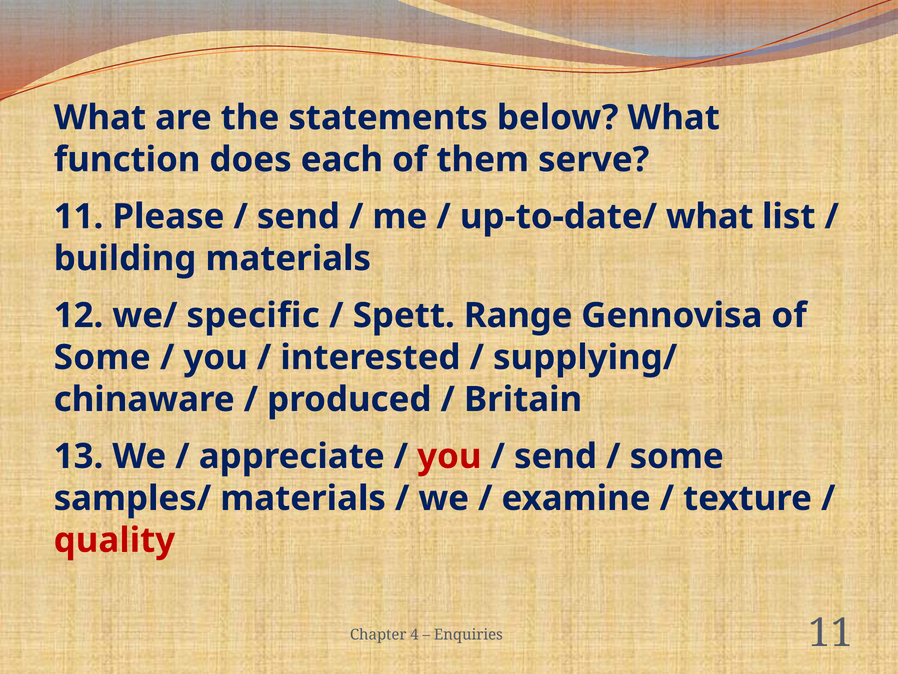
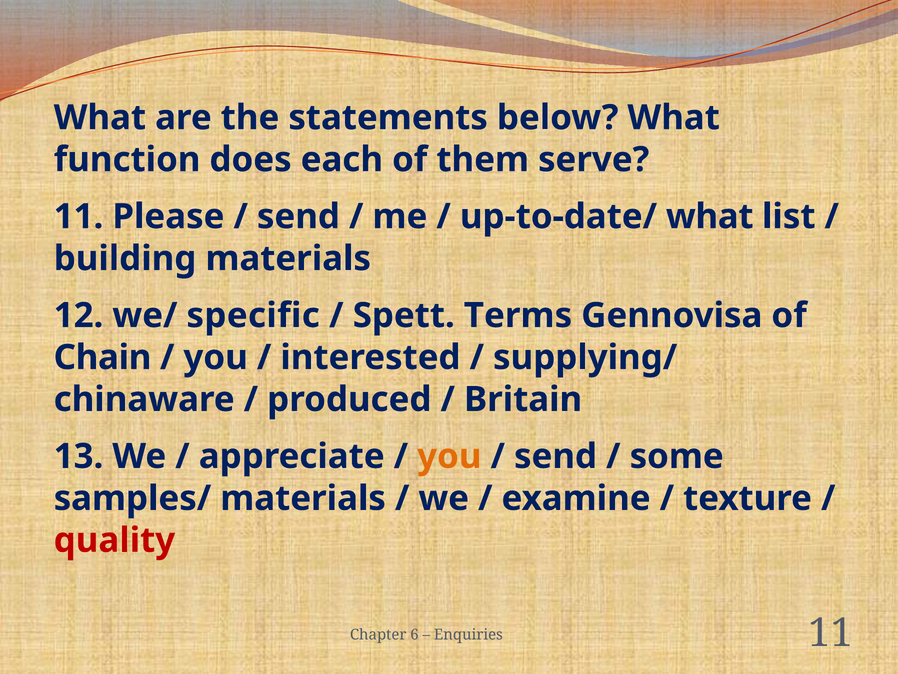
Range: Range -> Terms (518, 315)
Some: Some -> Chain (102, 357)
you colour: red -> orange (449, 456)
4: 4 -> 6 (415, 634)
